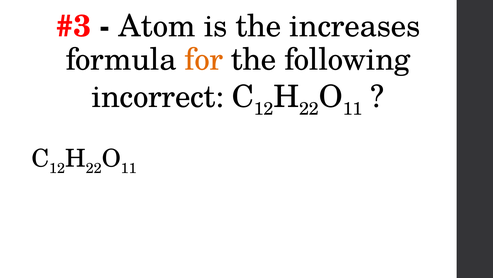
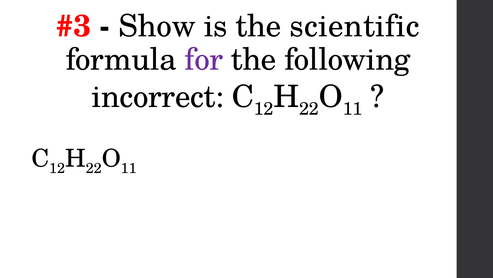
Atom: Atom -> Show (157, 26)
increases: increases -> scientific (355, 26)
for colour: orange -> purple (204, 60)
